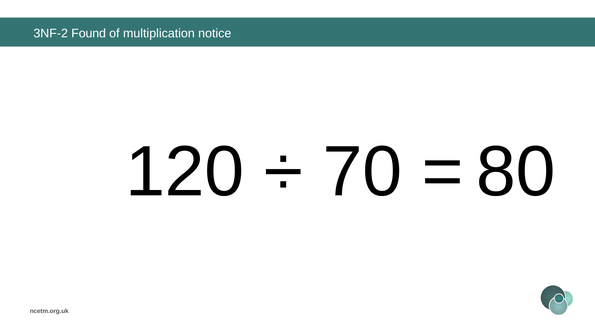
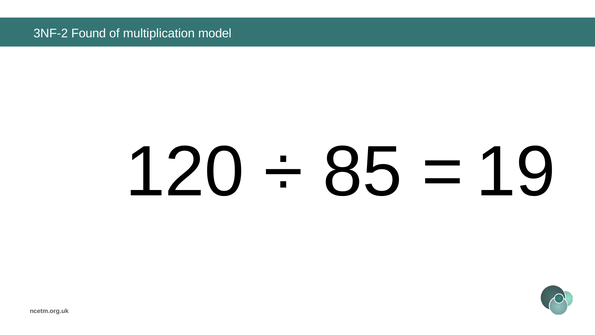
notice: notice -> model (215, 33)
70: 70 -> 85 (362, 172)
80: 80 -> 19 (516, 172)
